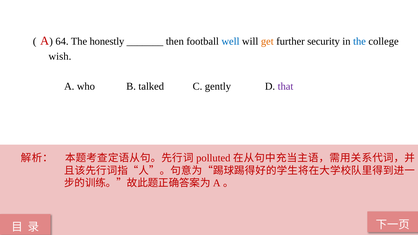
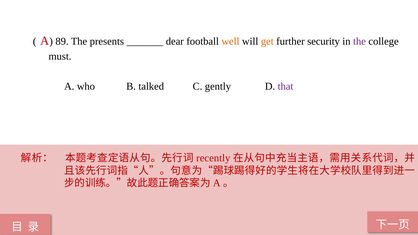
64: 64 -> 89 (62, 41)
honestly: honestly -> presents (107, 41)
then: then -> dear (175, 41)
well colour: blue -> orange (231, 41)
the colour: blue -> purple (360, 41)
wish: wish -> must (60, 56)
polluted: polluted -> recently (213, 158)
